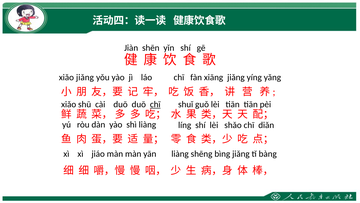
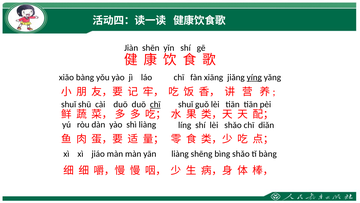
xiǎo jiǎng: jiǎng -> bàng (85, 77)
yíng underline: none -> present (254, 77)
xiǎo: xiǎo -> shuǐ (69, 104)
bìng jiǎng: jiǎng -> shǎo (241, 154)
